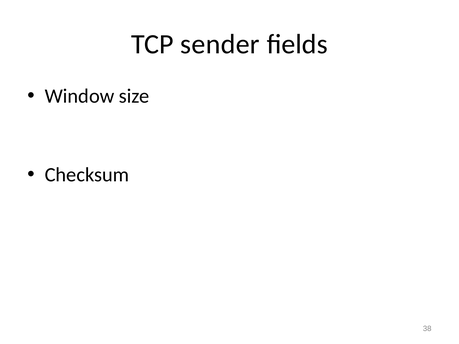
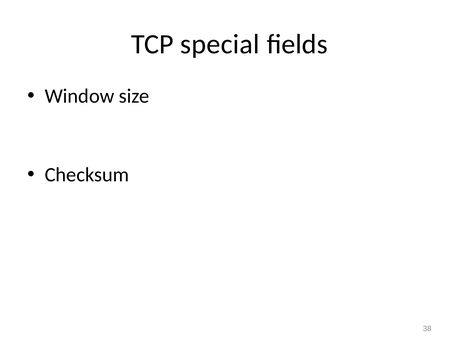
sender: sender -> special (220, 44)
